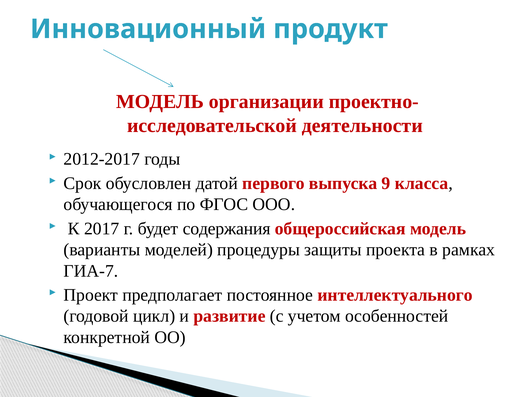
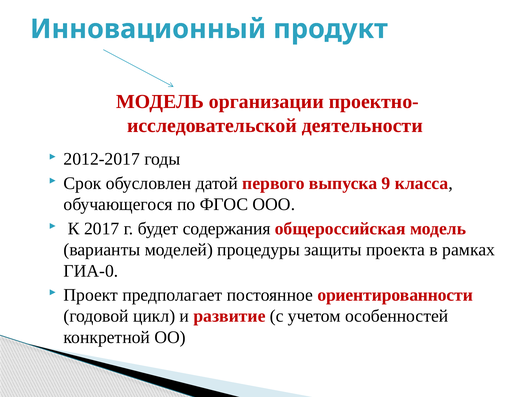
ГИА-7: ГИА-7 -> ГИА-0 (91, 271)
интеллектуального: интеллектуального -> ориентированности (395, 295)
